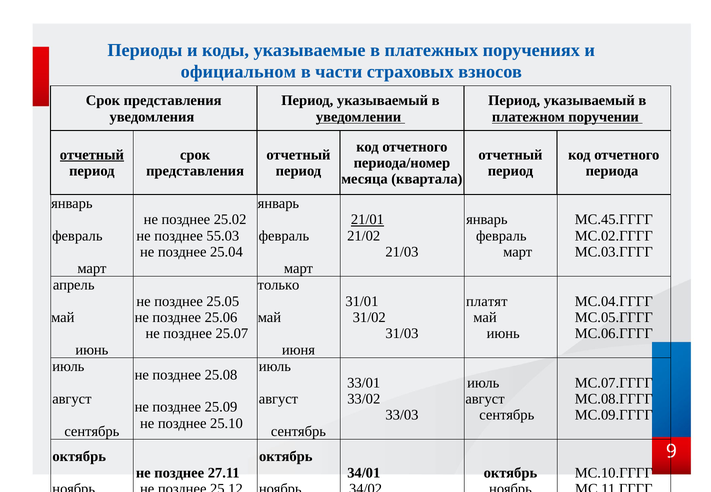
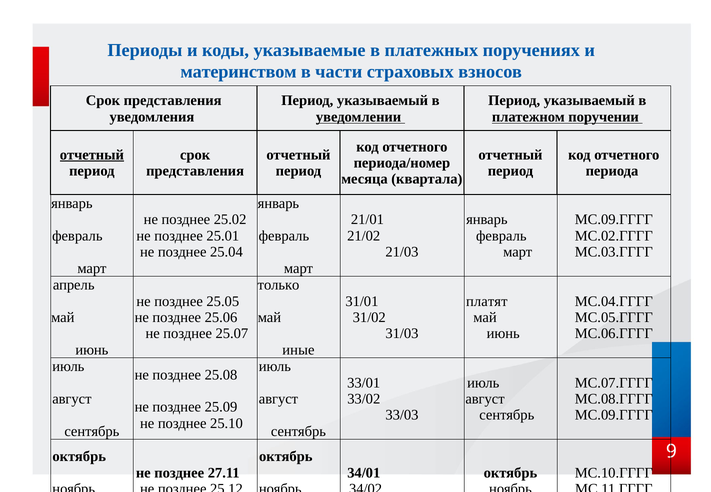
официальном: официальном -> материнством (239, 72)
21/01 underline: present -> none (367, 220)
МС.45.ГГГГ: МС.45.ГГГГ -> МС.09.ГГГГ (614, 220)
55.03: 55.03 -> 25.01 (223, 236)
июня: июня -> иные (298, 350)
